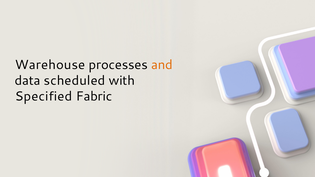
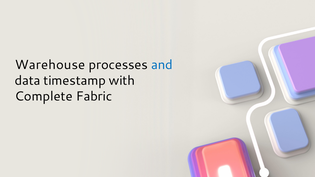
and colour: orange -> blue (162, 65)
scheduled: scheduled -> timestamp (75, 81)
Specified: Specified -> Complete (44, 96)
